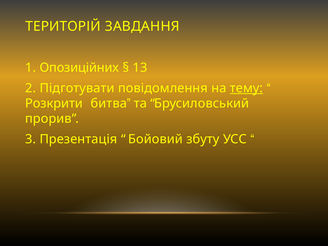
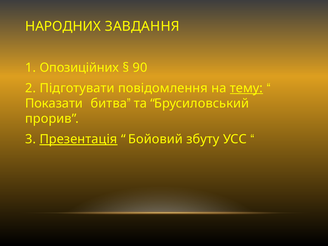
ТЕРИТОРІЙ: ТЕРИТОРІЙ -> НАРОДНИХ (63, 26)
13: 13 -> 90 (140, 68)
Розкрити: Розкрити -> Показати (54, 103)
Презентація underline: none -> present (78, 139)
